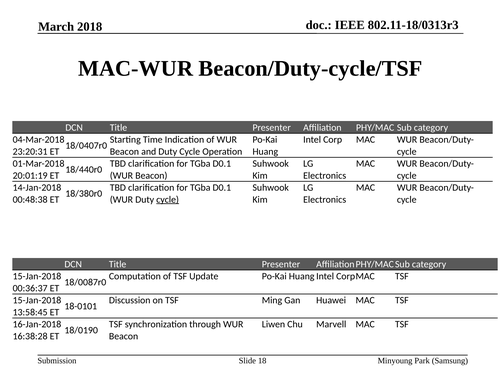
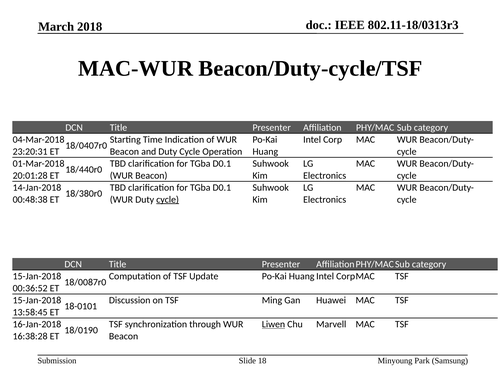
20:01:19: 20:01:19 -> 20:01:28 (30, 175)
00:36:37: 00:36:37 -> 00:36:52 (30, 288)
Liwen underline: none -> present (273, 324)
